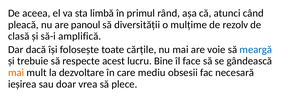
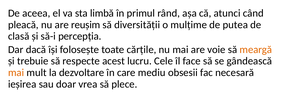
panoul: panoul -> reușim (86, 25)
rezolv: rezolv -> putea (235, 25)
amplifică: amplifică -> percepția (80, 36)
meargă colour: blue -> orange (256, 50)
Bine: Bine -> Cele (164, 61)
